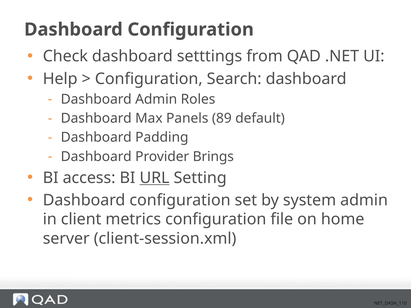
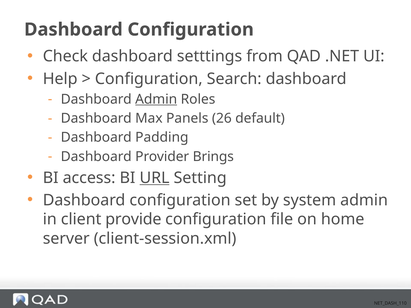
Admin underline: none -> present (156, 99)
89: 89 -> 26 (222, 118)
metrics: metrics -> provide (133, 220)
